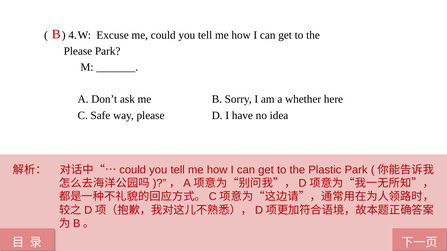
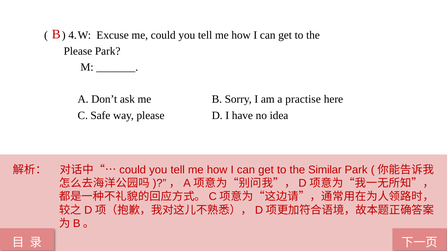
whether: whether -> practise (303, 99)
Plastic: Plastic -> Similar (325, 170)
